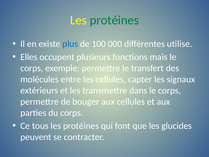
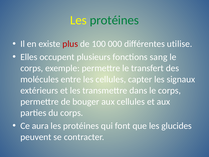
plus colour: blue -> red (70, 44)
mais: mais -> sang (159, 57)
tous: tous -> aura (40, 126)
